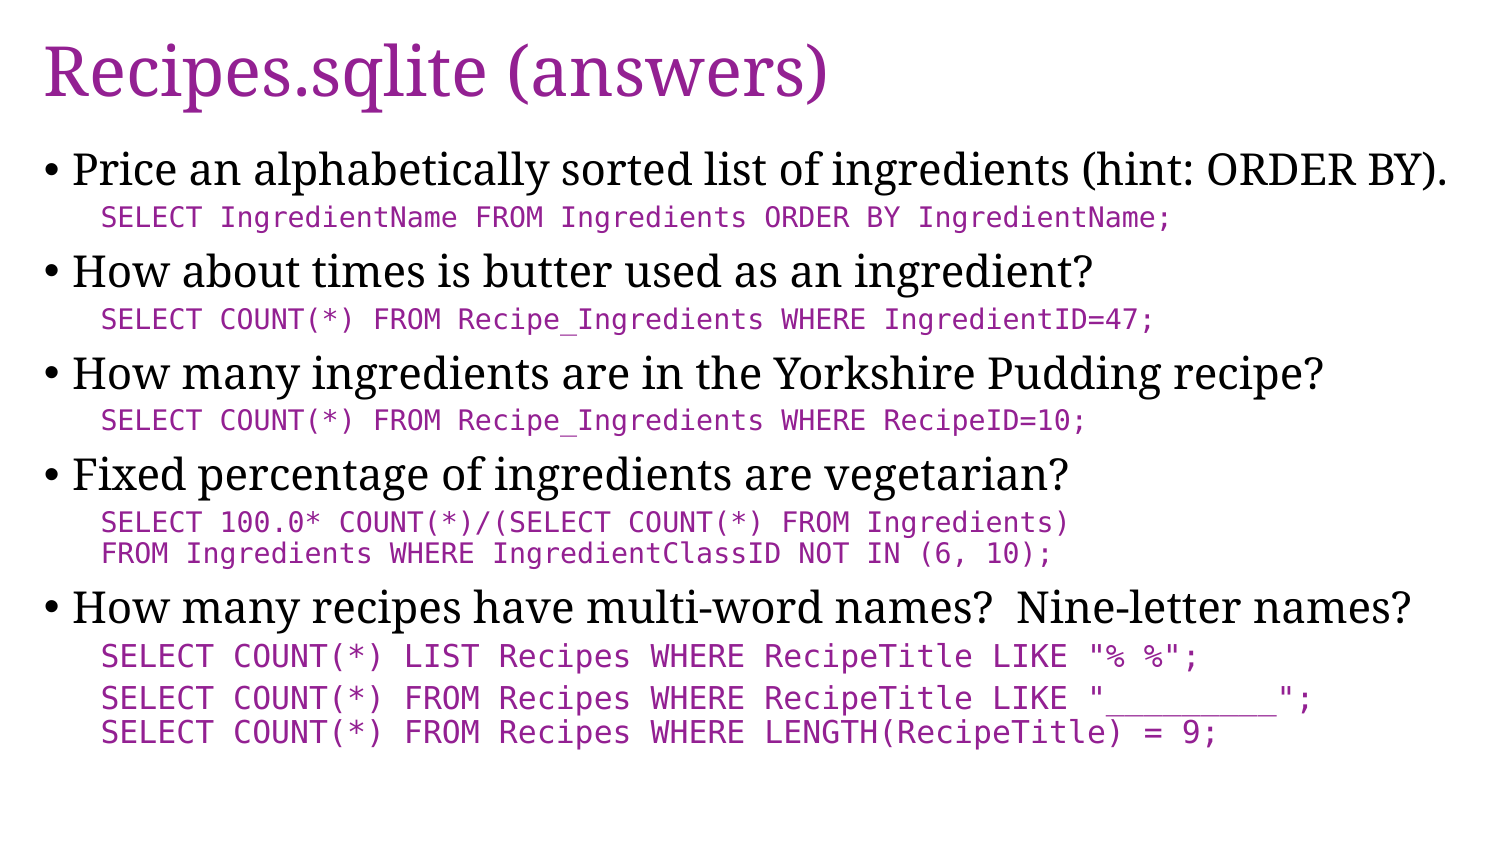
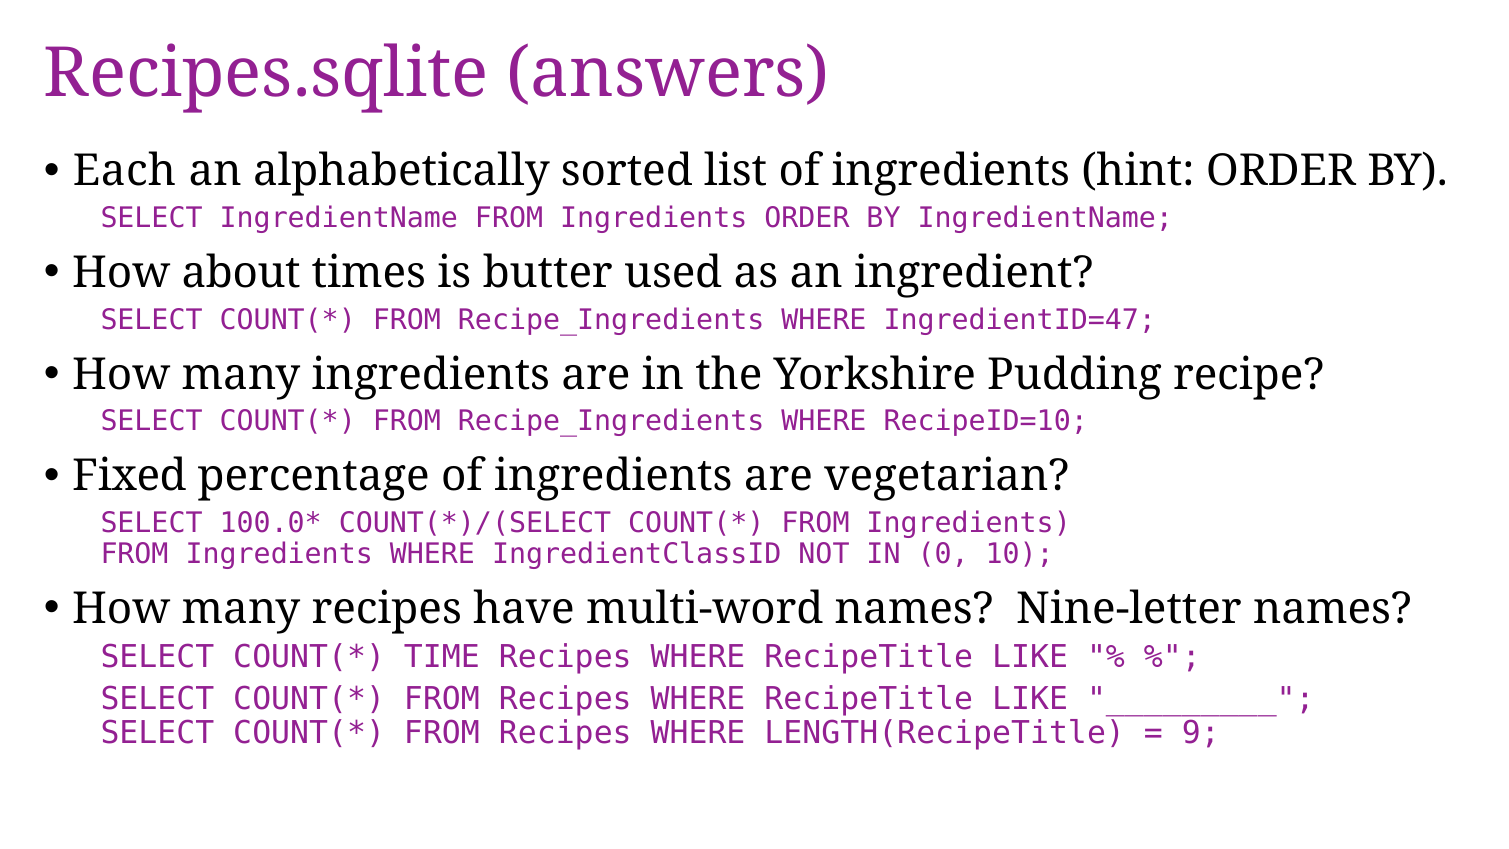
Price: Price -> Each (125, 171)
6: 6 -> 0 (943, 554)
LIST: LIST -> TIME (442, 657)
